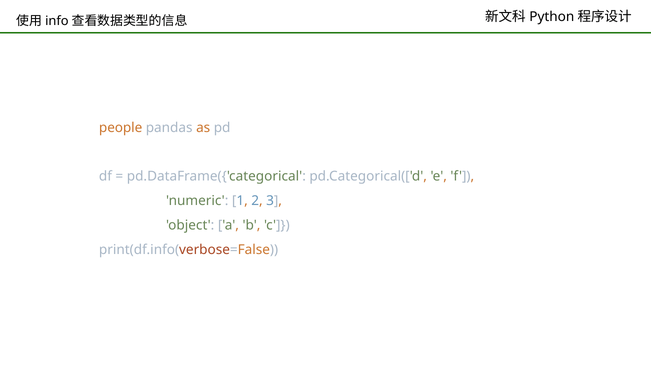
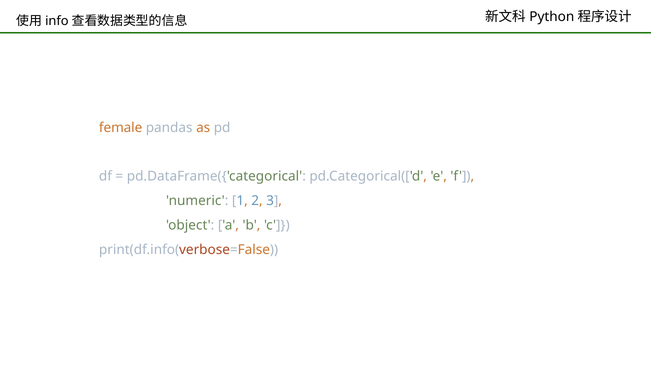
people: people -> female (121, 128)
